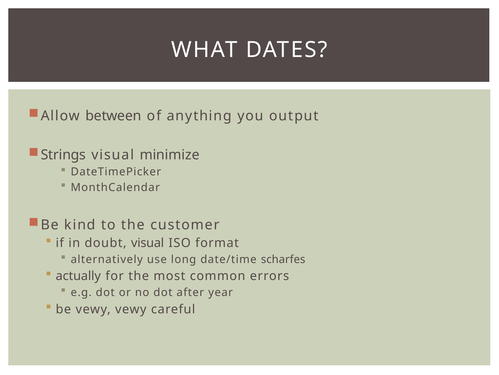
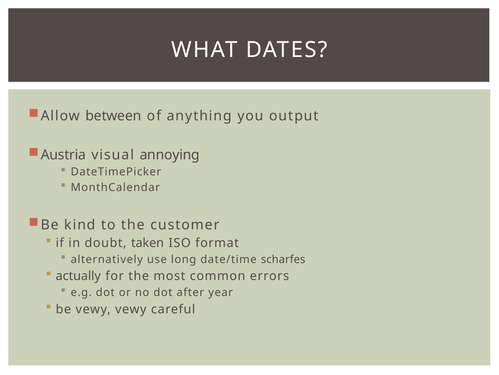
Strings: Strings -> Austria (63, 155)
minimize: minimize -> annoying (170, 155)
doubt visual: visual -> taken (148, 243)
